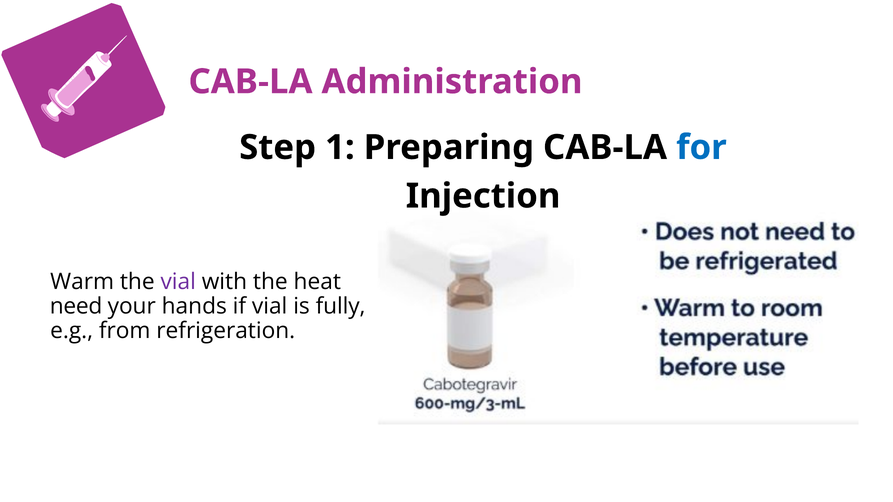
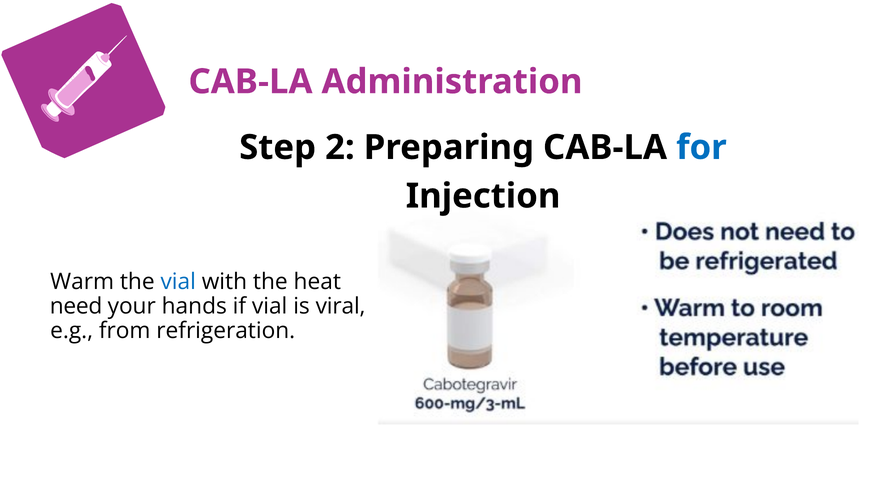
1: 1 -> 2 (340, 148)
vial colour: purple -> blue (178, 282)
fully: fully -> viral (341, 306)
